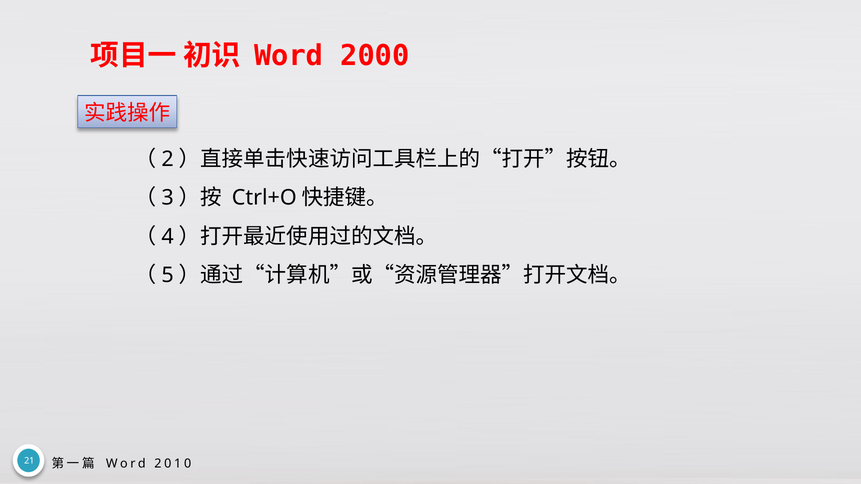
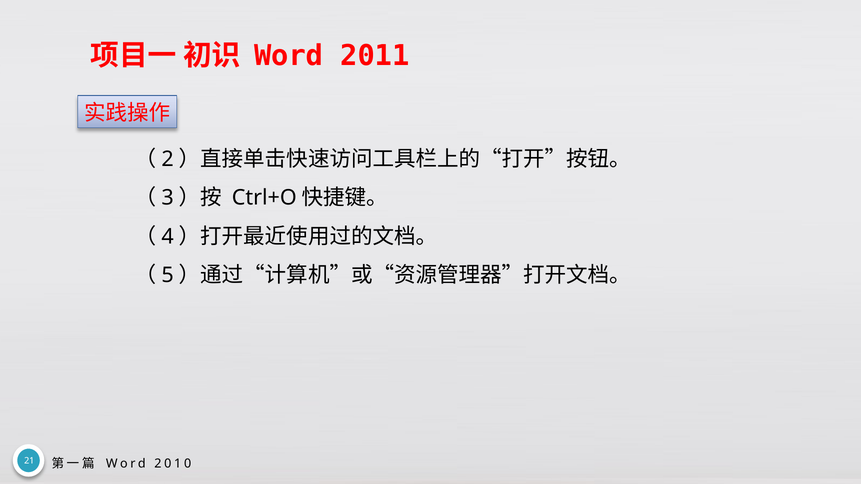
2000: 2000 -> 2011 (375, 56)
